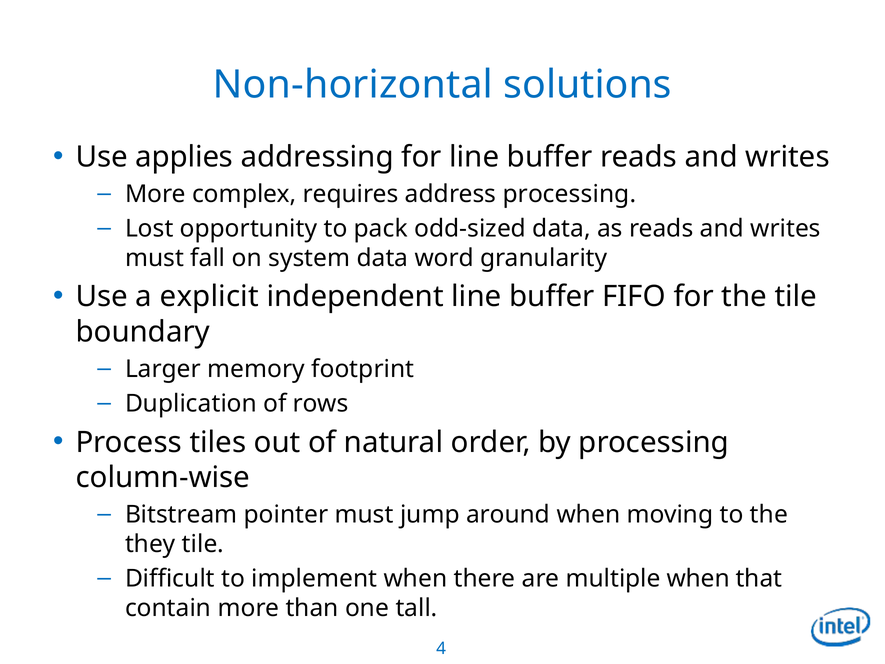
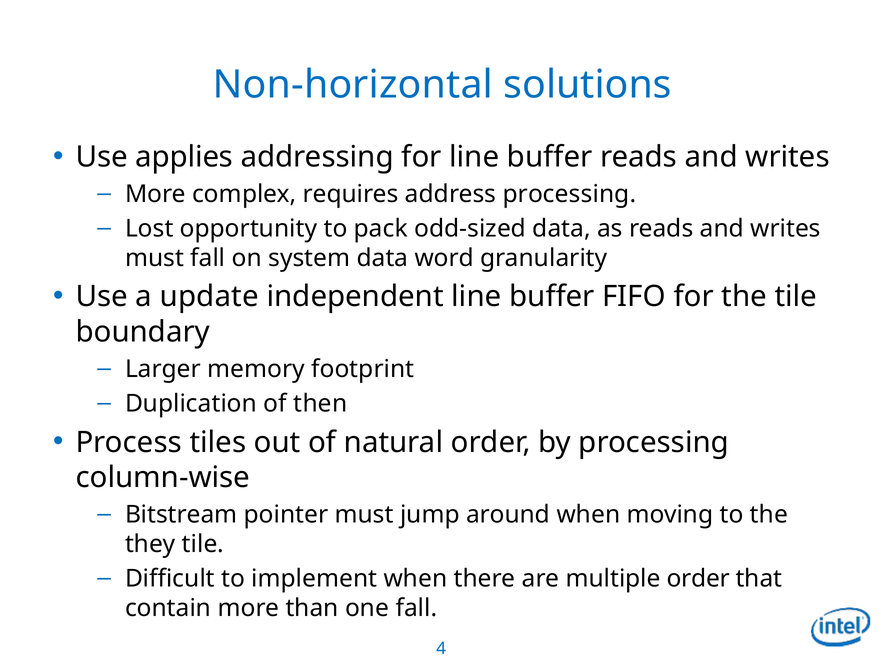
explicit: explicit -> update (209, 297)
rows: rows -> then (320, 403)
multiple when: when -> order (698, 578)
one tall: tall -> fall (416, 608)
